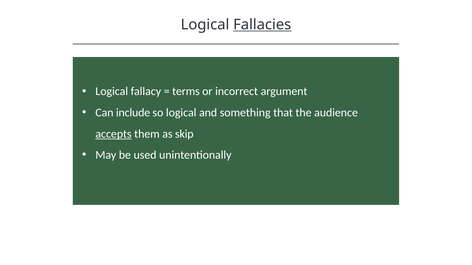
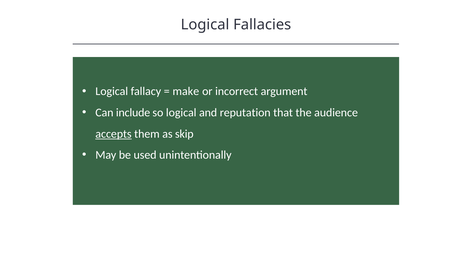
Fallacies underline: present -> none (262, 25)
terms: terms -> make (186, 92)
something: something -> reputation (245, 113)
